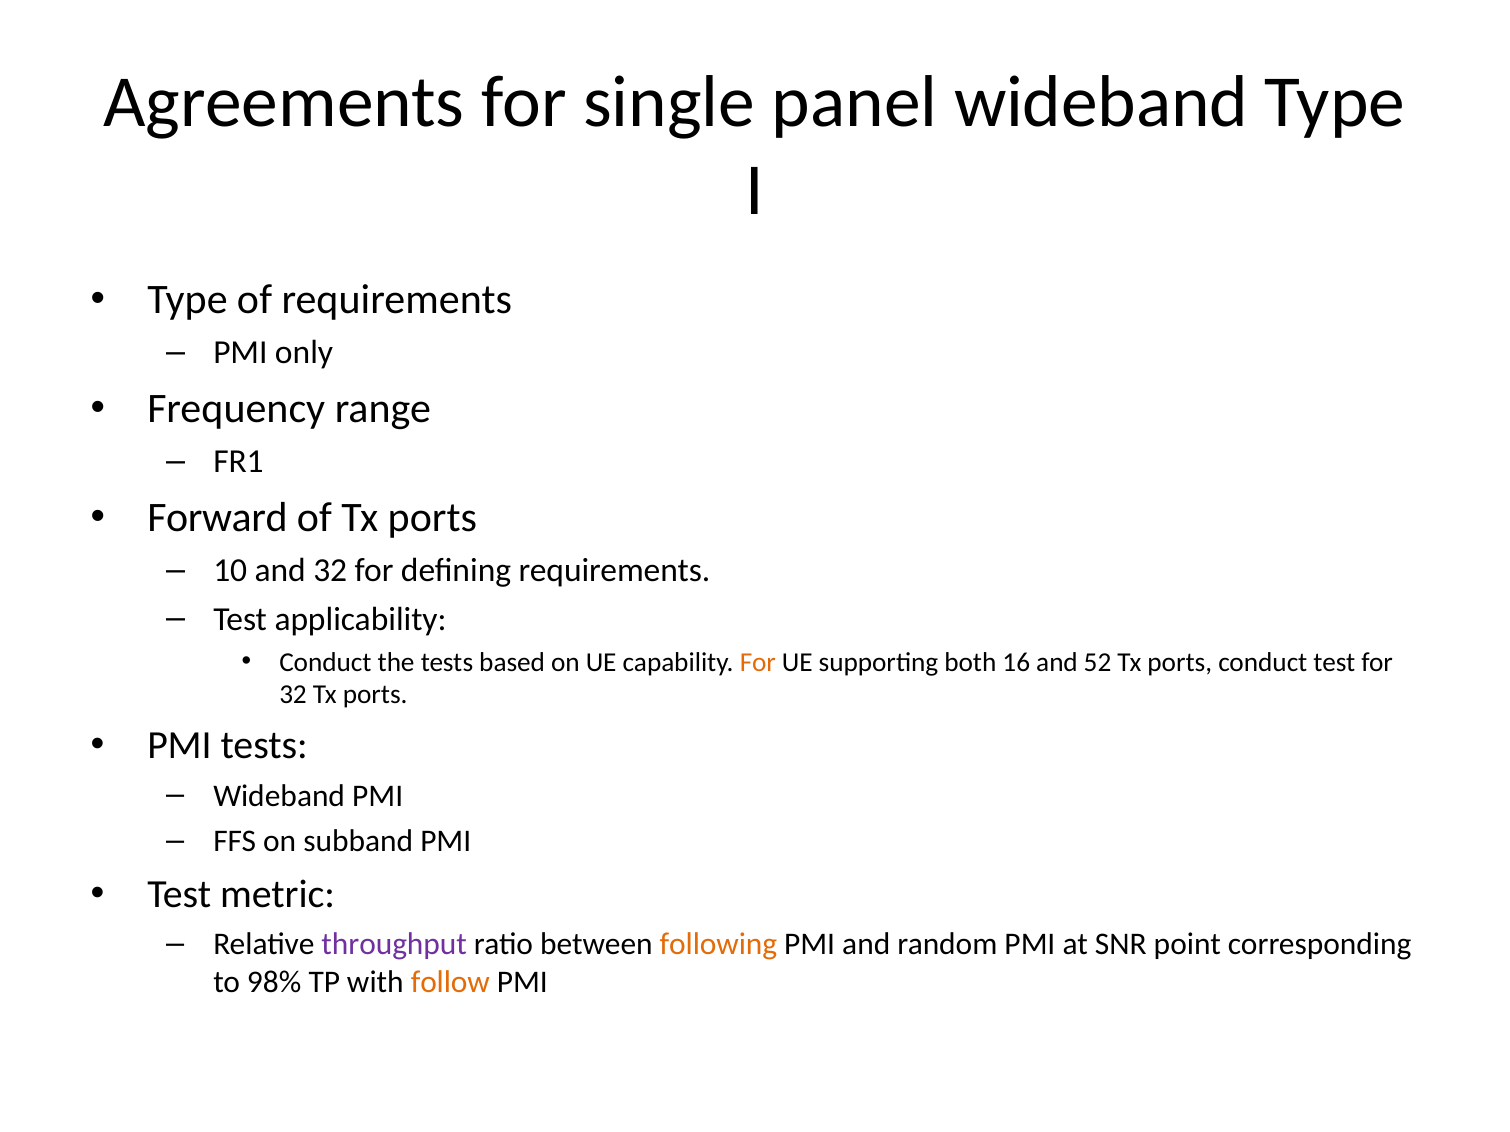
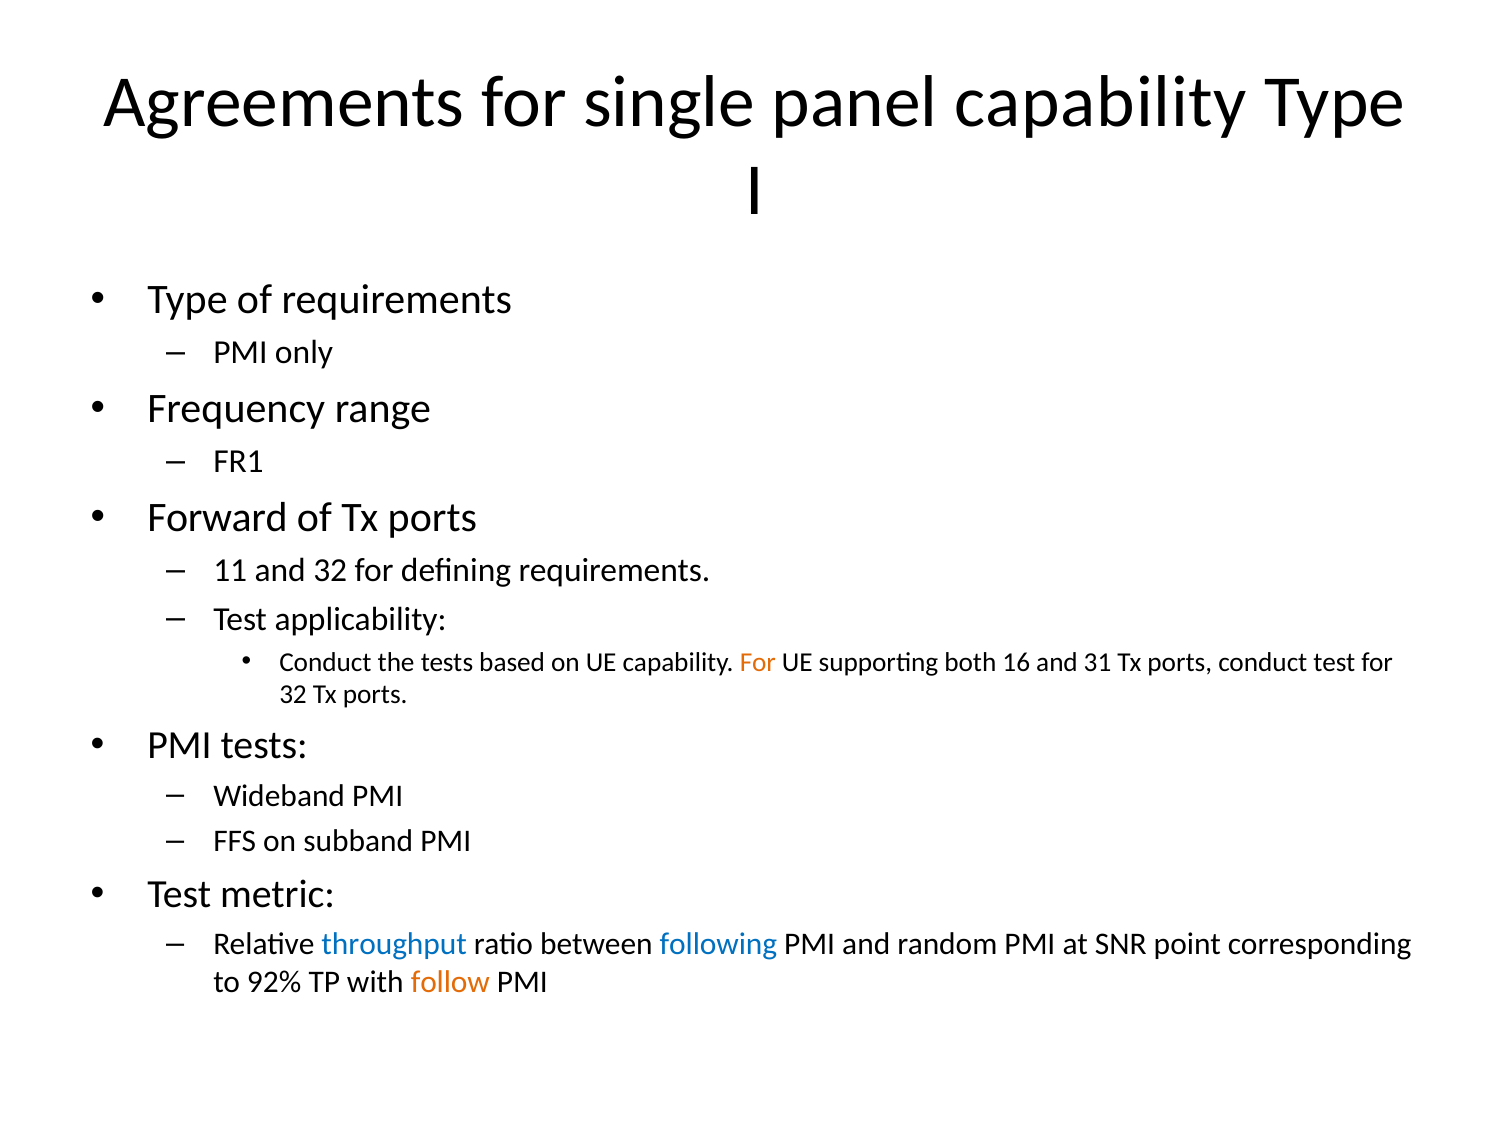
panel wideband: wideband -> capability (1101, 102)
10: 10 -> 11 (230, 571)
52: 52 -> 31 (1098, 662)
throughput colour: purple -> blue (394, 945)
following colour: orange -> blue (718, 945)
98%: 98% -> 92% (274, 983)
